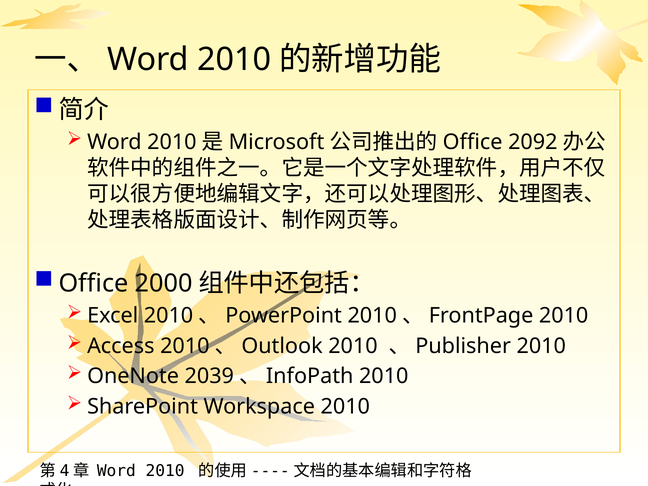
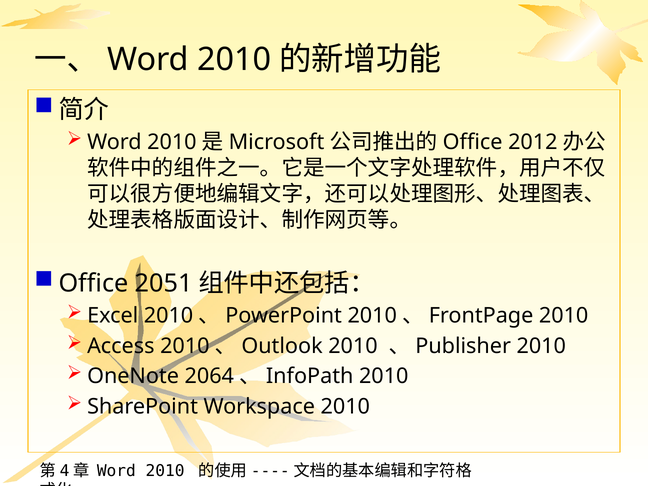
2092: 2092 -> 2012 (533, 142)
2000: 2000 -> 2051 (164, 284)
2039: 2039 -> 2064 (209, 376)
